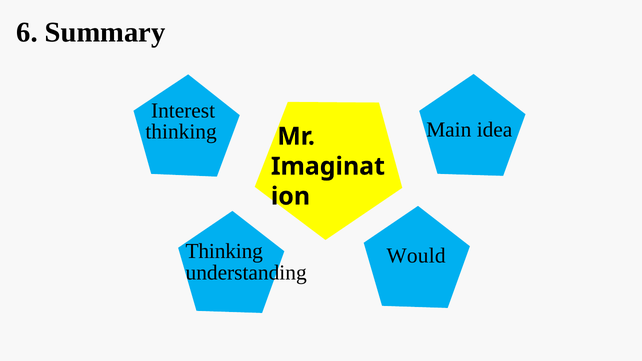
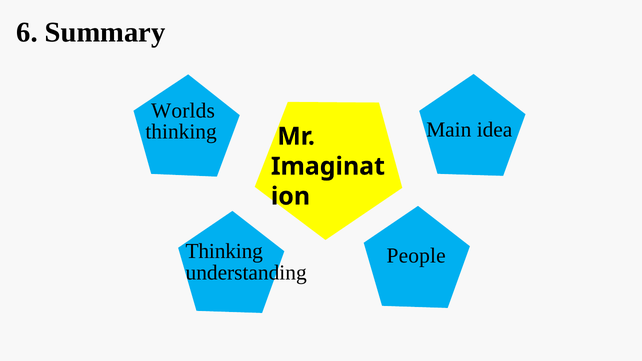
Interest: Interest -> Worlds (183, 111)
Would: Would -> People (416, 256)
